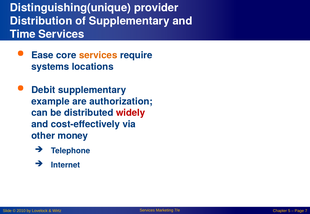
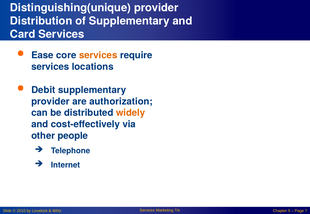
Time: Time -> Card (23, 34)
systems: systems -> services (50, 67)
example: example -> provider (50, 102)
widely colour: red -> orange (131, 113)
money: money -> people (73, 136)
